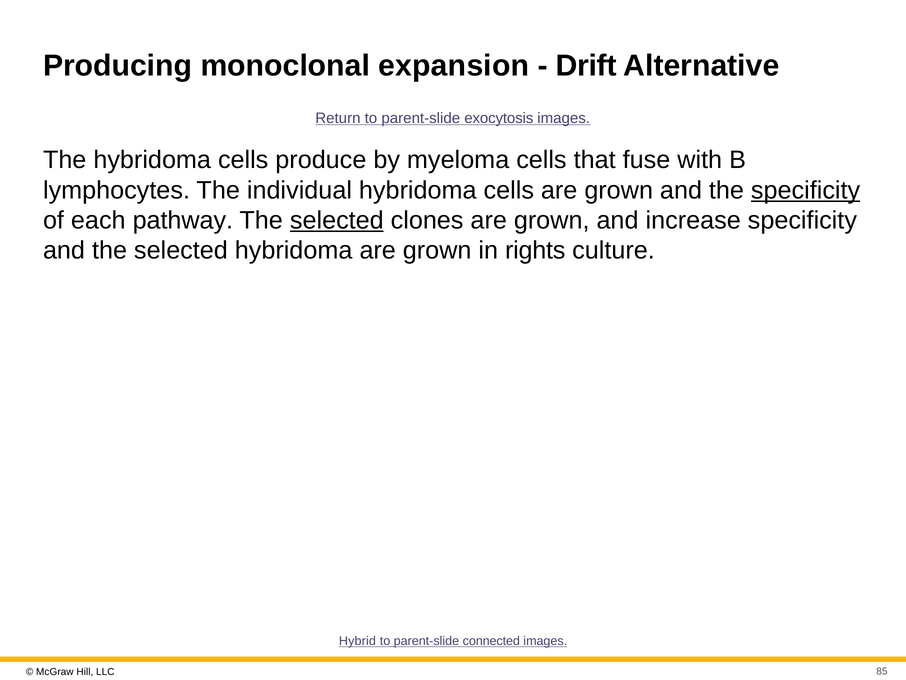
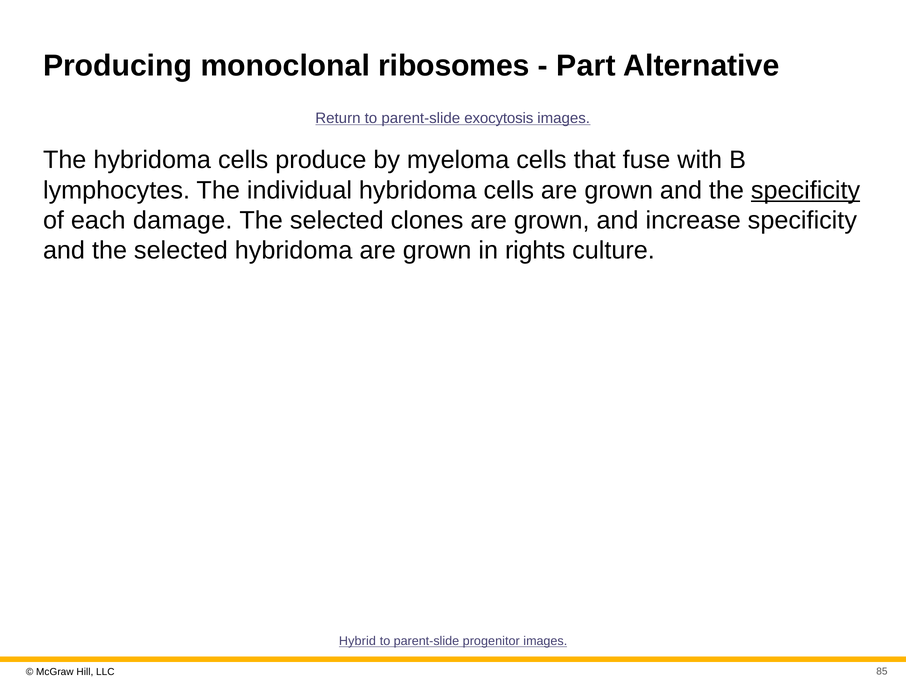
expansion: expansion -> ribosomes (454, 66)
Drift: Drift -> Part (586, 66)
pathway: pathway -> damage (183, 220)
selected underline: present -> none (337, 220)
connected: connected -> progenitor (491, 641)
